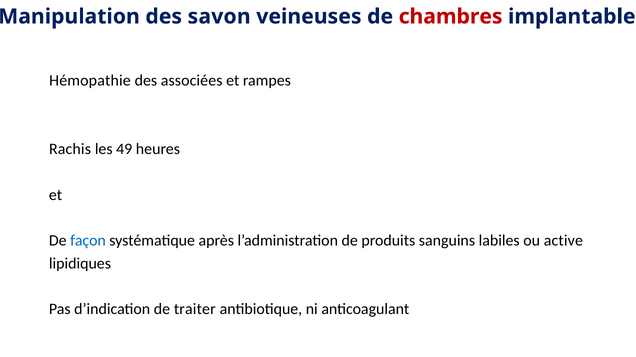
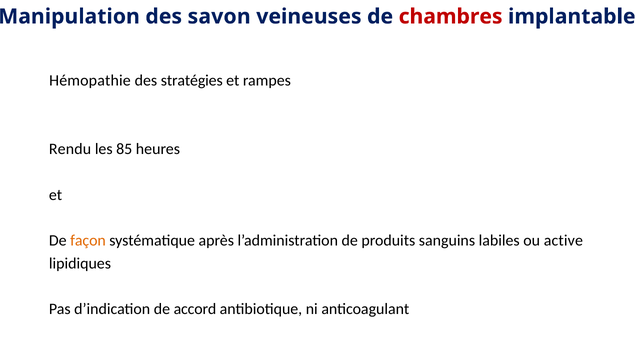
associées: associées -> stratégies (192, 81)
Rachis: Rachis -> Rendu (70, 150)
49: 49 -> 85 (124, 150)
façon colour: blue -> orange (88, 241)
traiter: traiter -> accord (195, 310)
